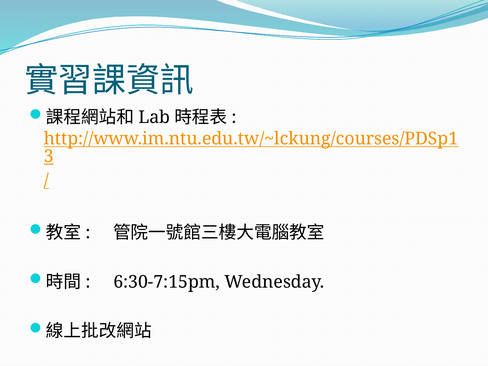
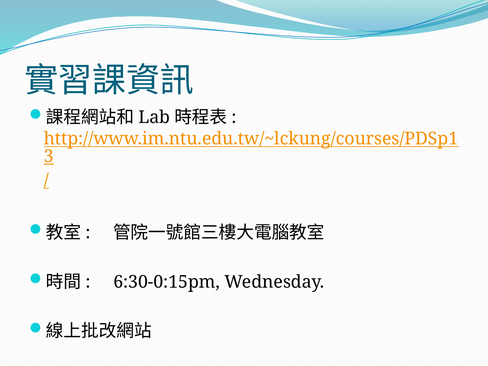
6:30-7:15pm: 6:30-7:15pm -> 6:30-0:15pm (167, 282)
